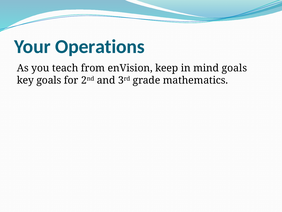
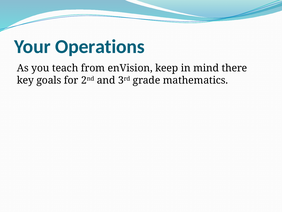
mind goals: goals -> there (234, 68)
